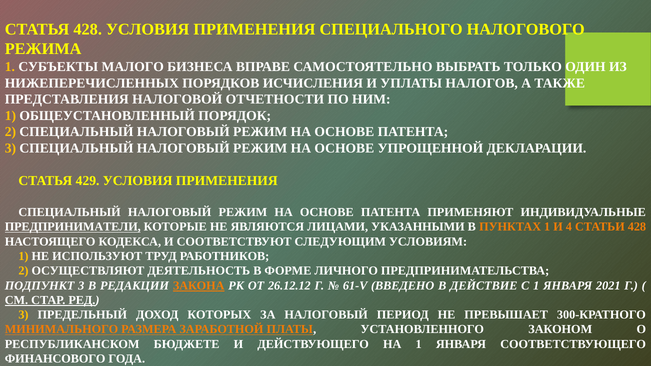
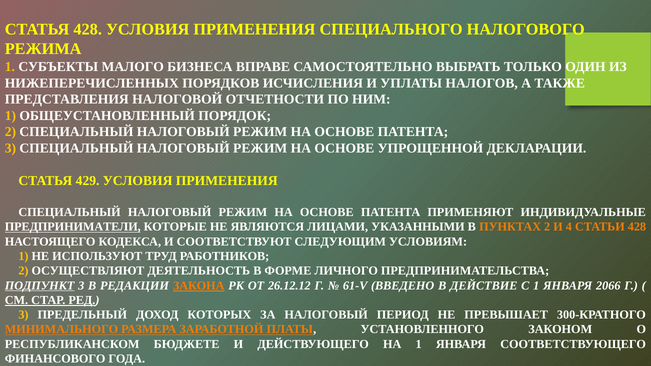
ПУНКТАХ 1: 1 -> 2 (547, 227)
ПОДПУНКТ underline: none -> present (40, 286)
2021: 2021 -> 2066 (608, 286)
